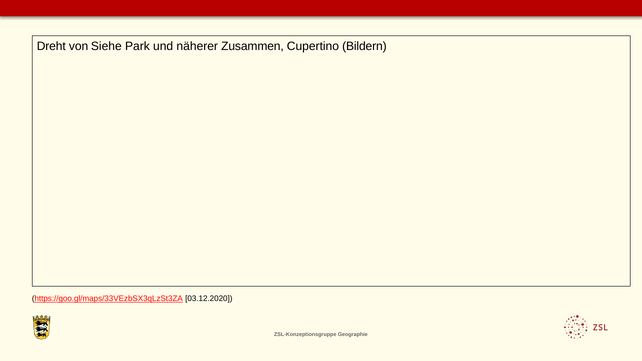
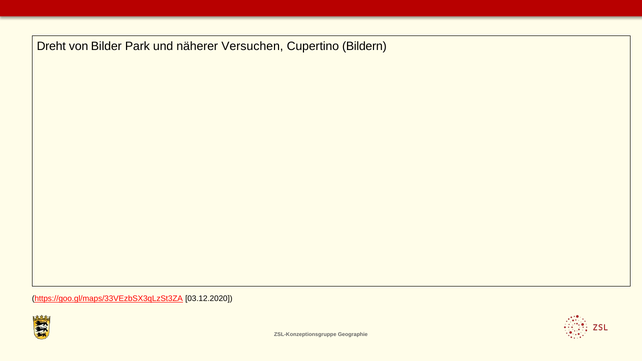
Siehe: Siehe -> Bilder (106, 46)
Zusammen: Zusammen -> Versuchen (252, 46)
